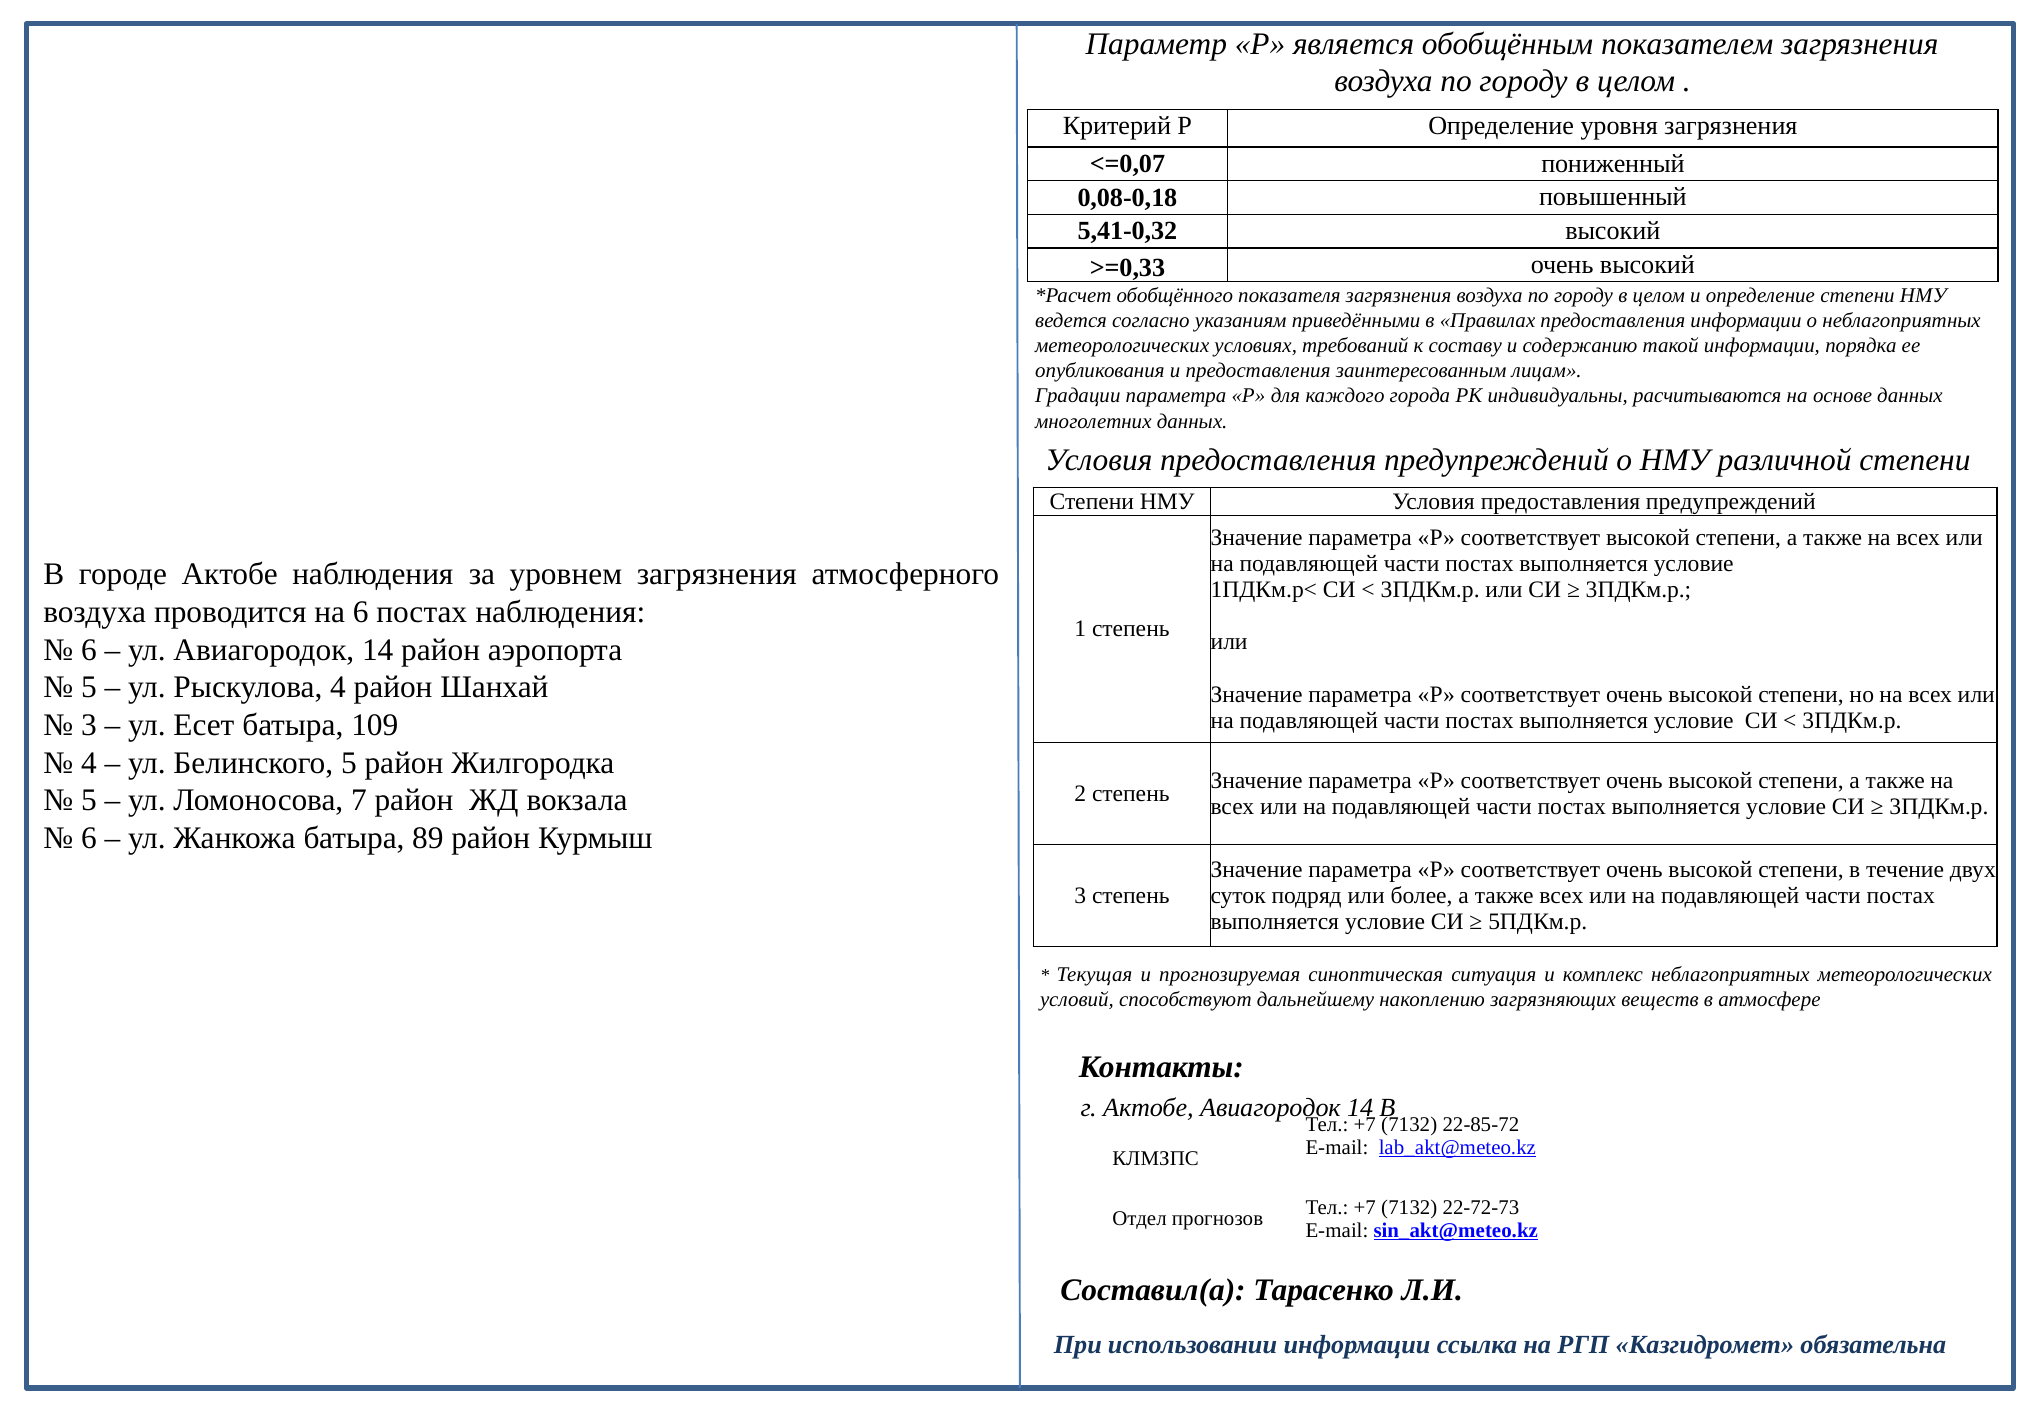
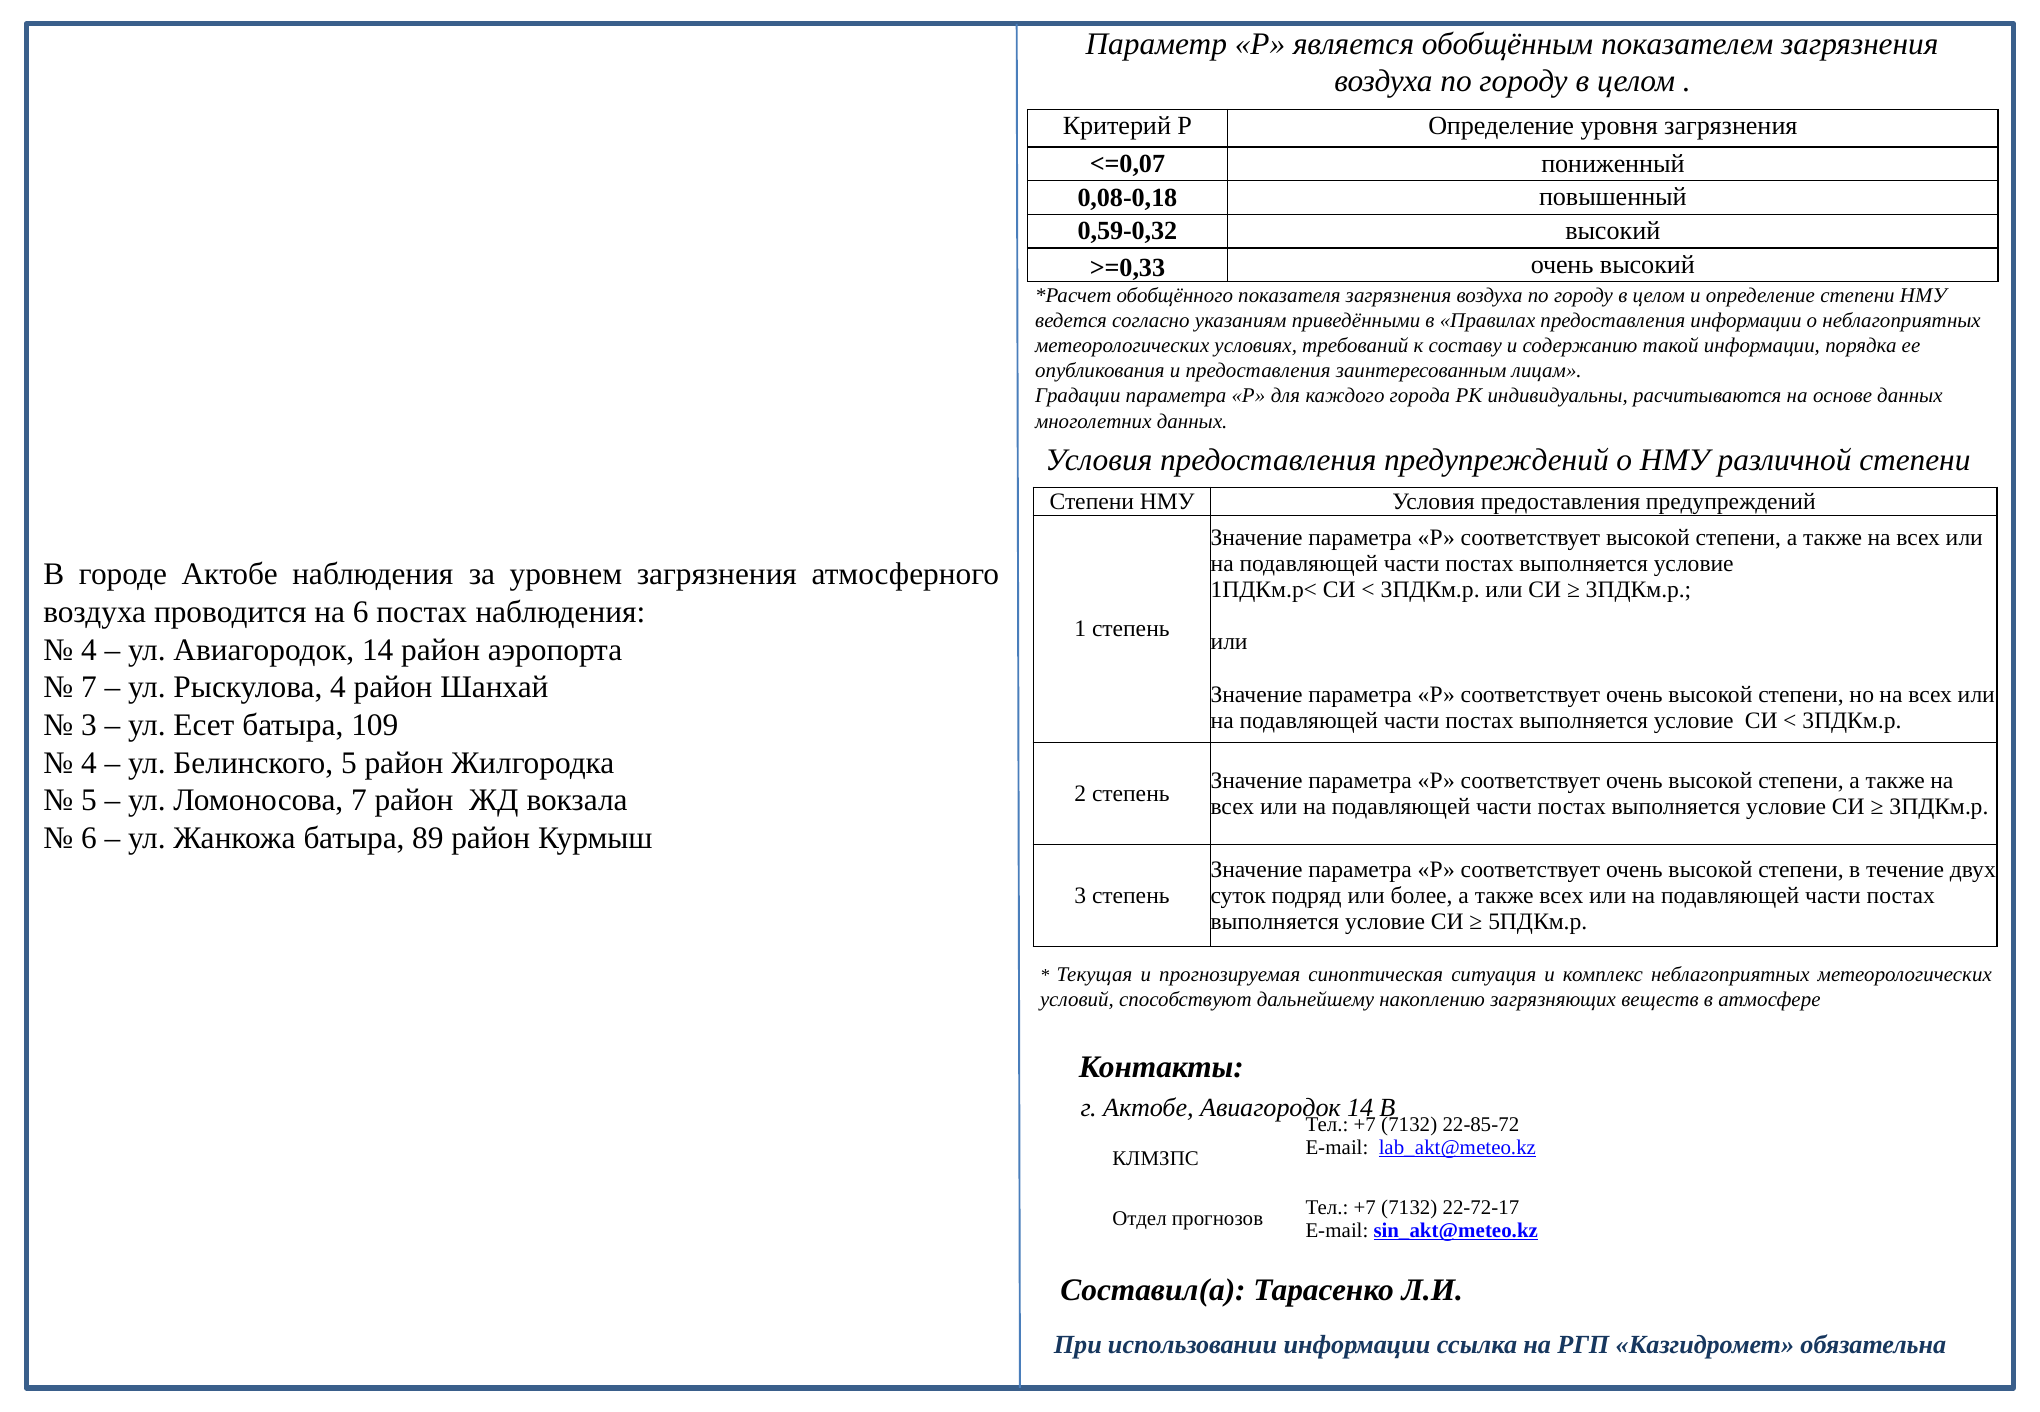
5,41-0,32: 5,41-0,32 -> 0,59-0,32 (1127, 231)
6: 6 -> 4 (89, 650)
5: 5 -> 7 (89, 688)
22-72-73: 22-72-73 -> 22-72-17 (1481, 1207)
